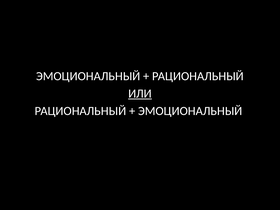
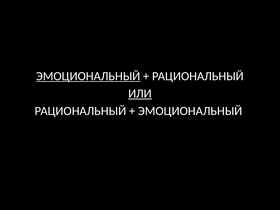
ЭМОЦИОНАЛЬНЫЙ underline: none -> present (88, 76)
